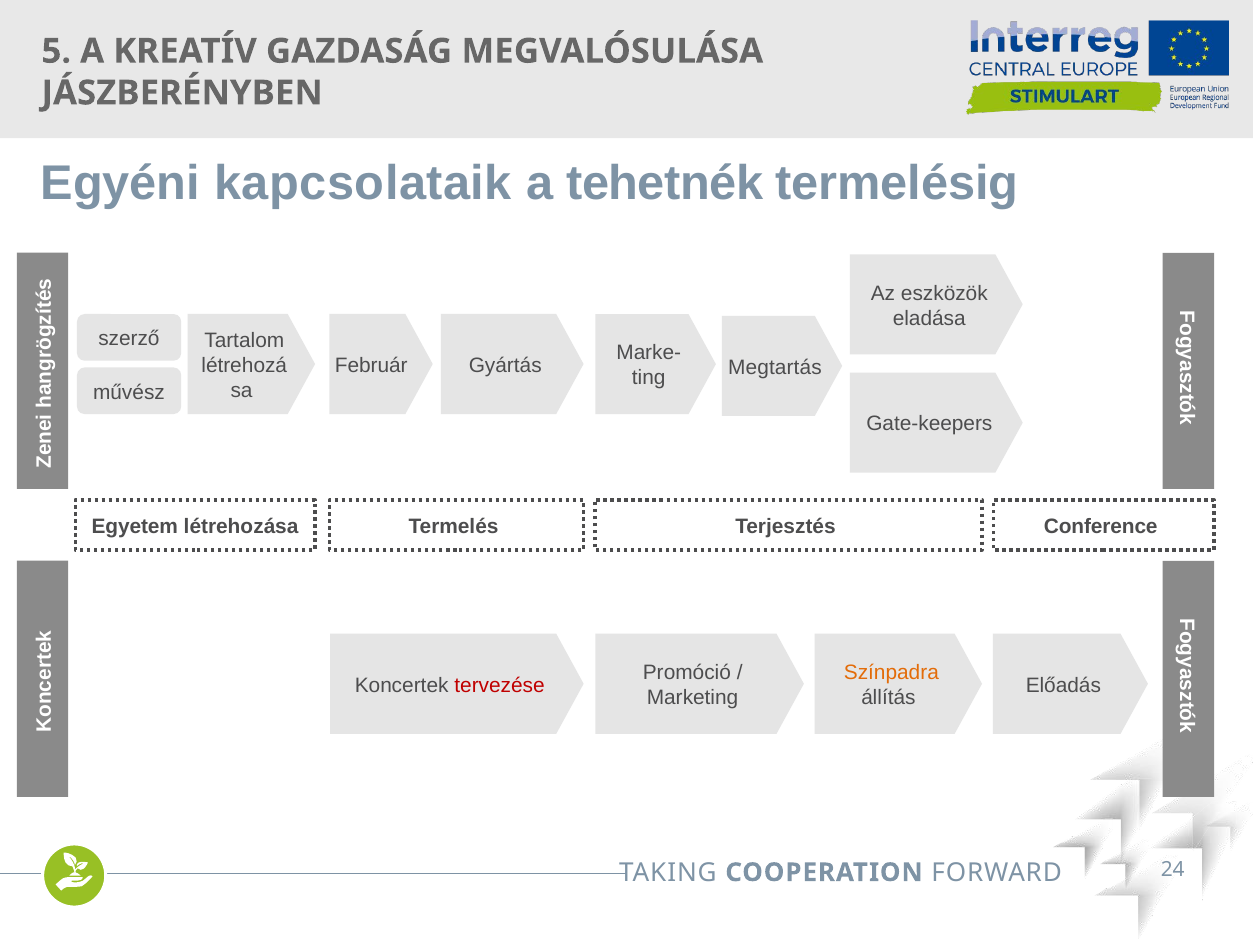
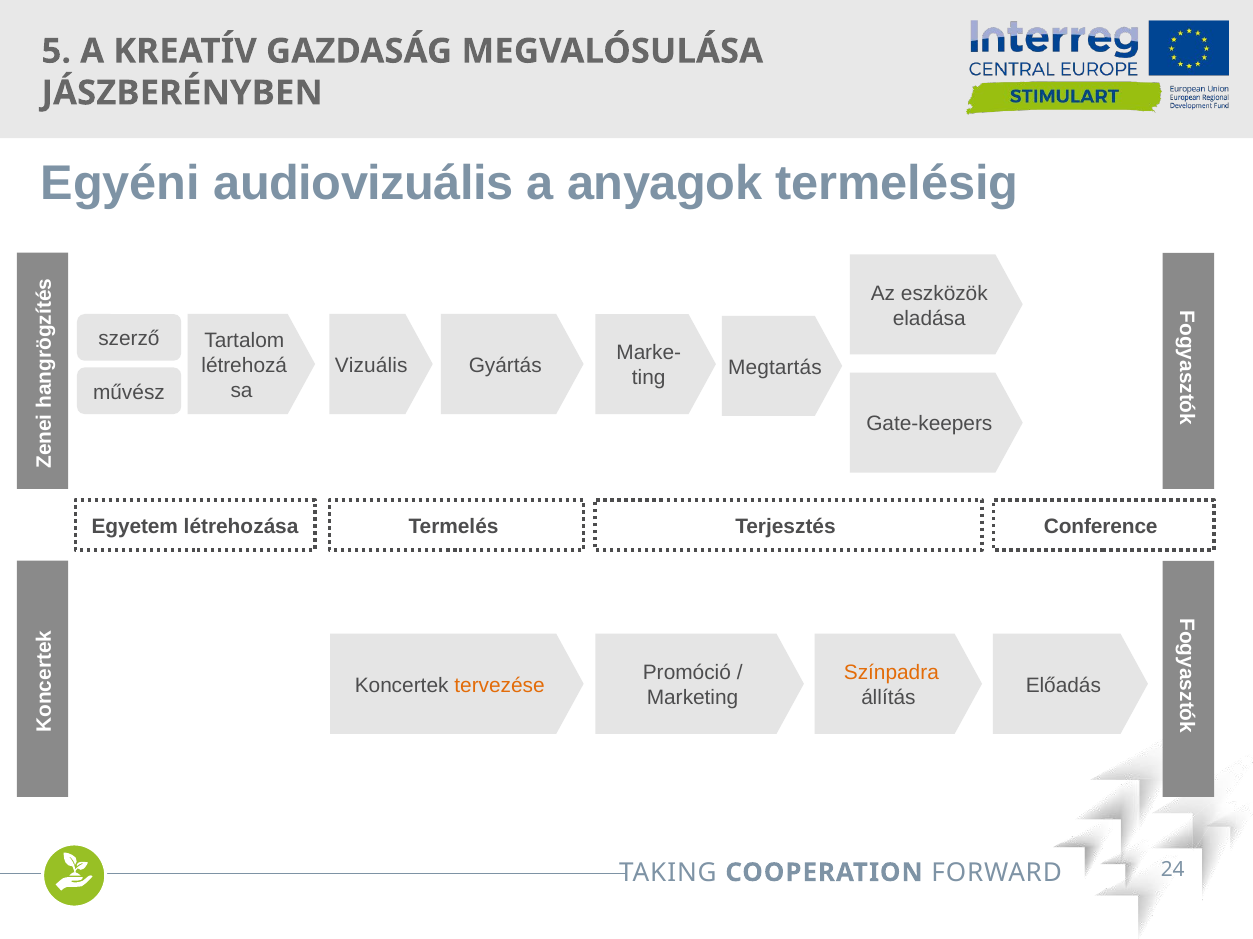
kapcsolataik: kapcsolataik -> audiovizuális (364, 183)
tehetnék: tehetnék -> anyagok (665, 183)
Február: Február -> Vizuális (371, 366)
tervezése colour: red -> orange (500, 686)
